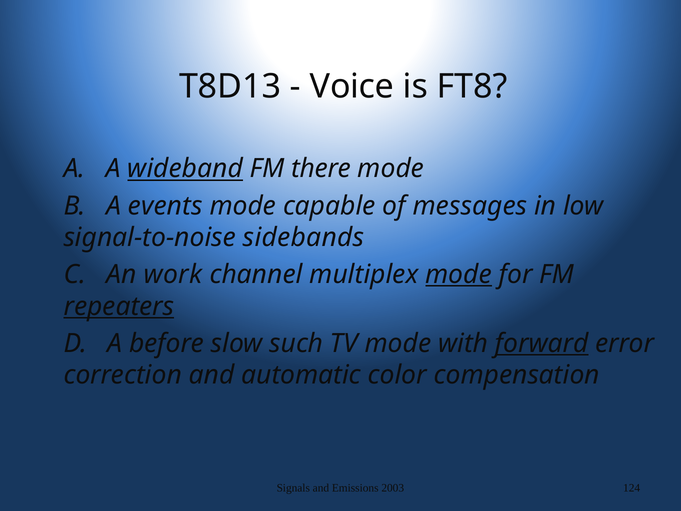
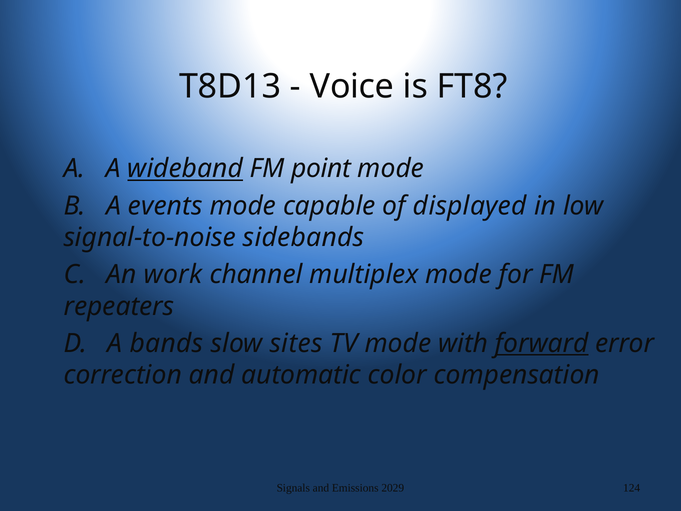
there: there -> point (321, 169)
messages: messages -> displayed (470, 206)
mode underline: present -> none (459, 274)
repeaters underline: present -> none (119, 306)
before: before -> bands (166, 343)
such: such -> sites (296, 343)
2003: 2003 -> 2029 (393, 488)
